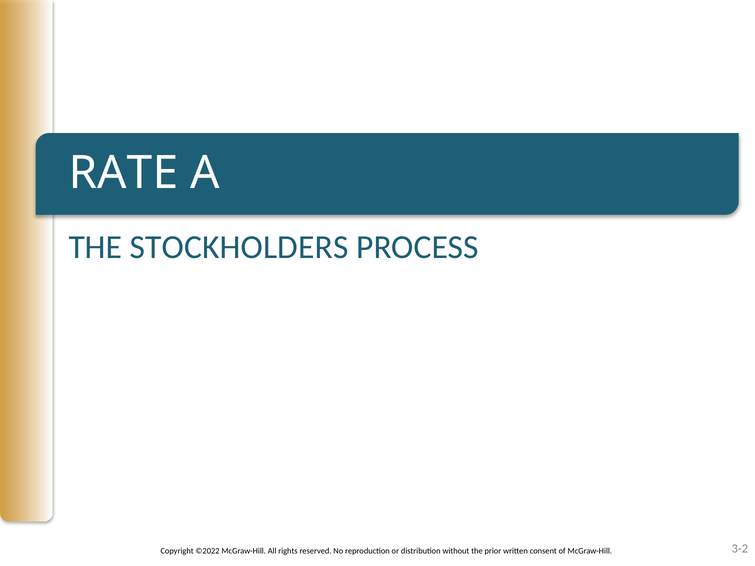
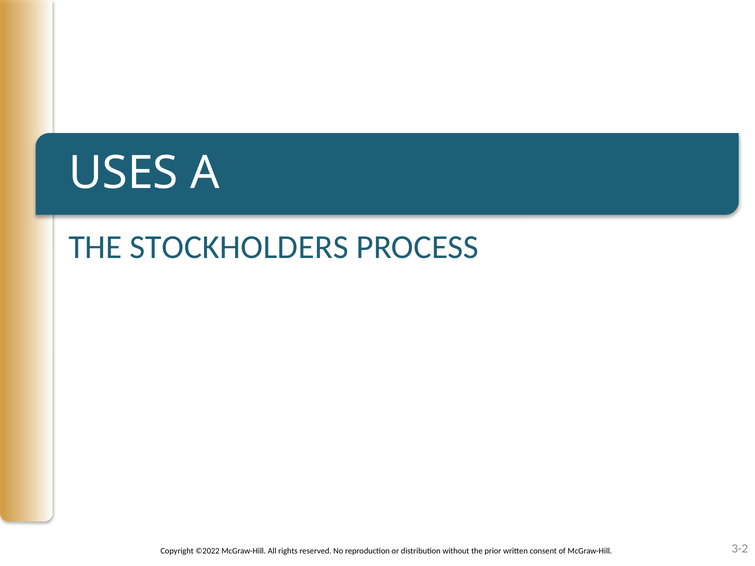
RATE: RATE -> USES (124, 173)
